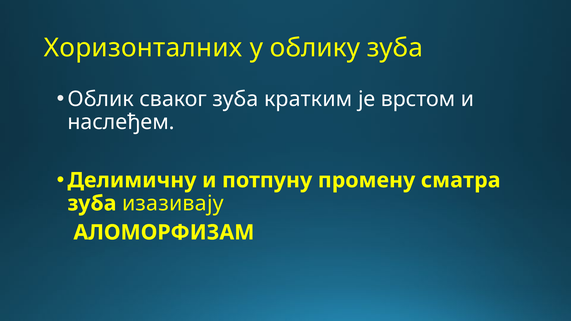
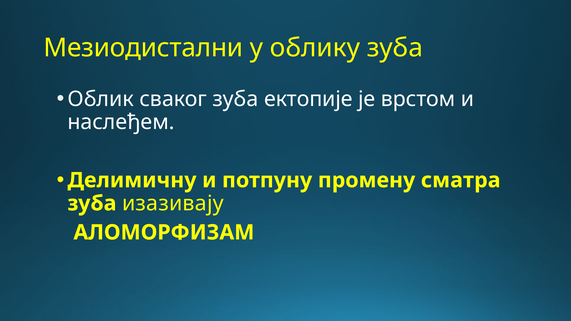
Хоризонталних: Хоризонталних -> Мезиодистални (143, 48)
кратким: кратким -> ектопије (308, 99)
